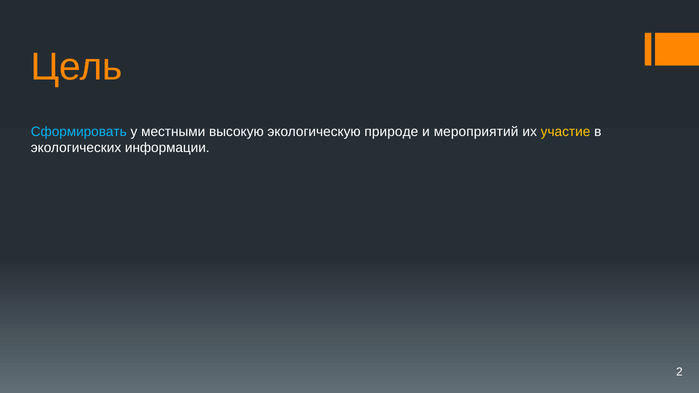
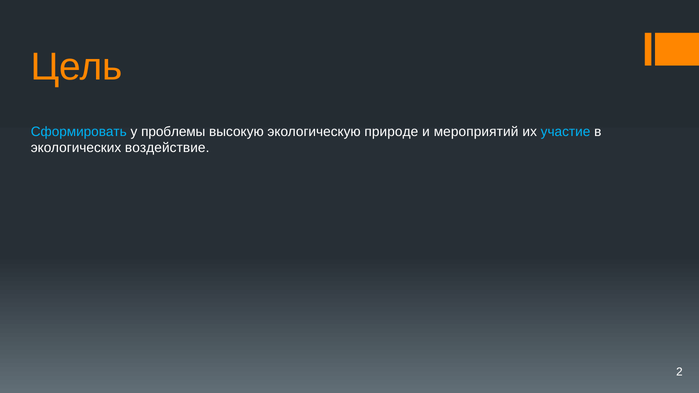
местными: местными -> проблемы (173, 132)
участие colour: yellow -> light blue (566, 132)
информации: информации -> воздействие (167, 148)
